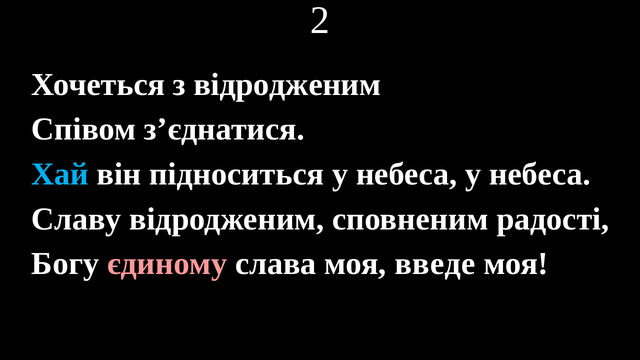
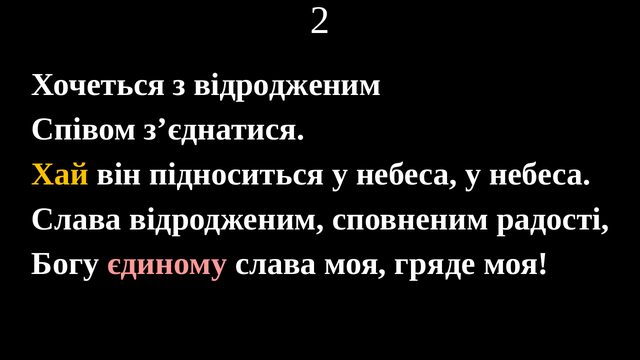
Хай colour: light blue -> yellow (60, 174)
Славу: Славу -> Слава (76, 219)
введе: введе -> гряде (435, 264)
